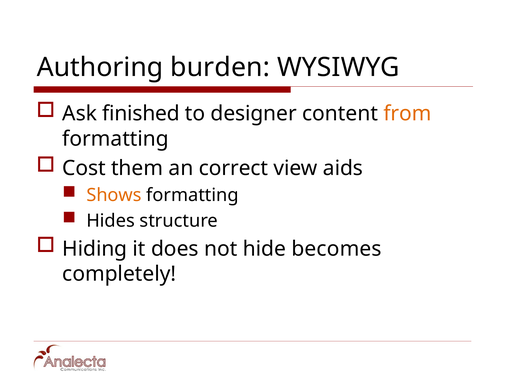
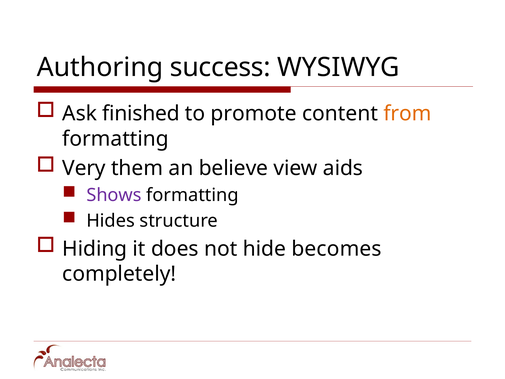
burden: burden -> success (220, 67)
designer: designer -> promote (254, 113)
Cost: Cost -> Very (84, 168)
correct: correct -> believe (233, 168)
Shows colour: orange -> purple (114, 195)
